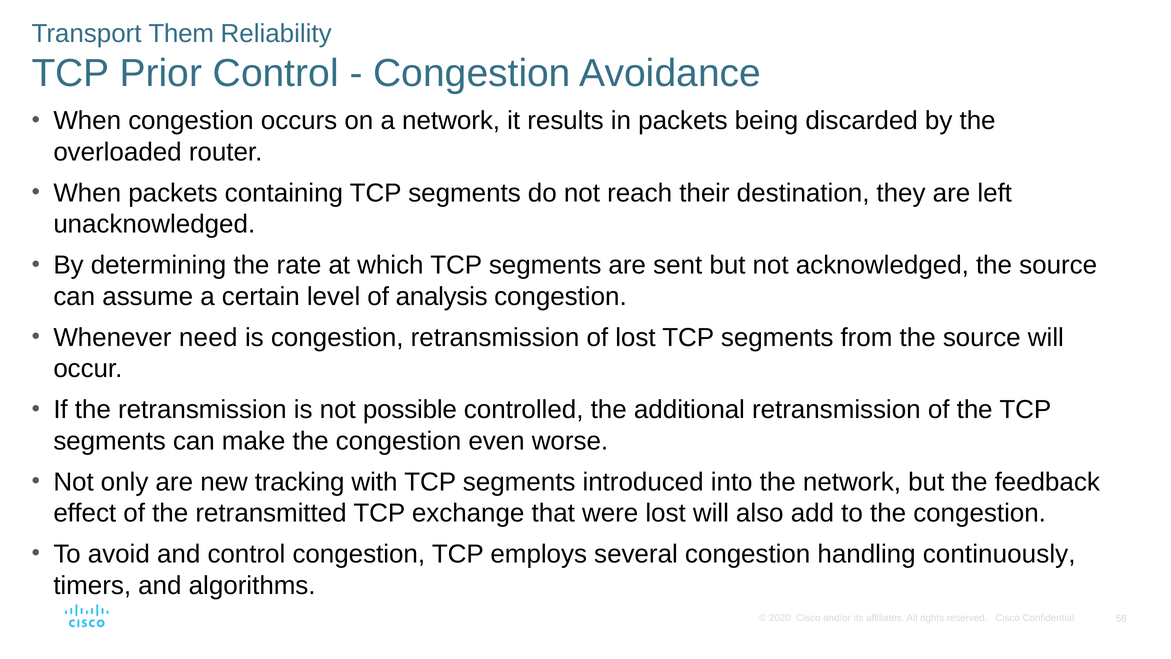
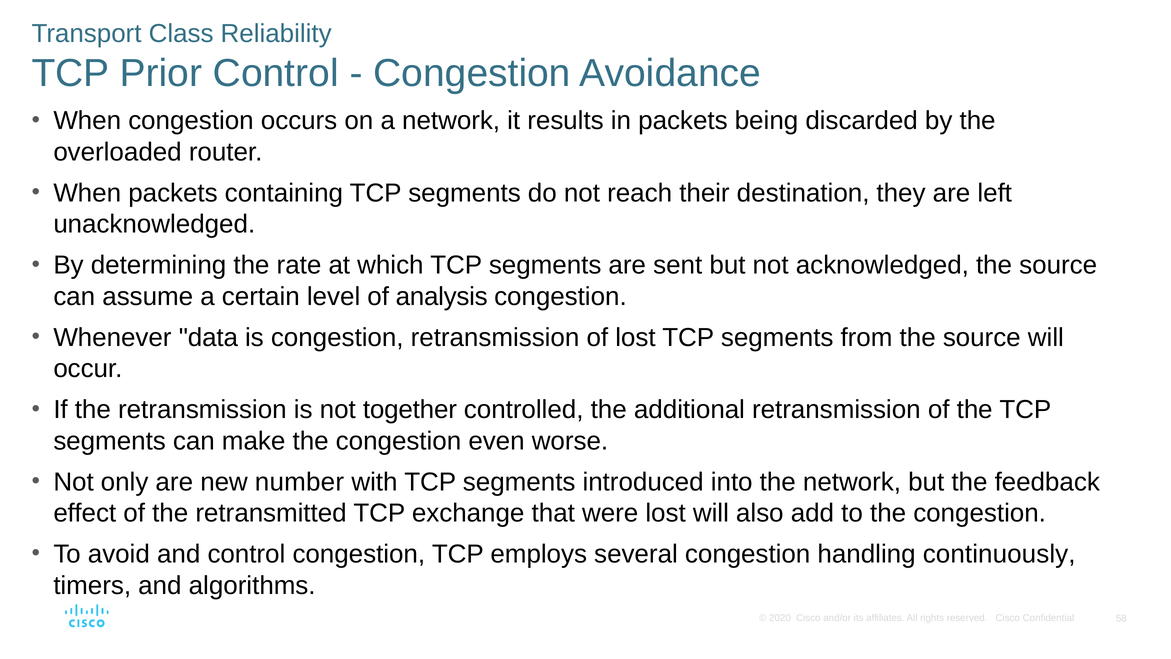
Them: Them -> Class (181, 33)
need: need -> ʺdata (208, 337)
possible: possible -> together (410, 410)
tracking: tracking -> number (299, 482)
